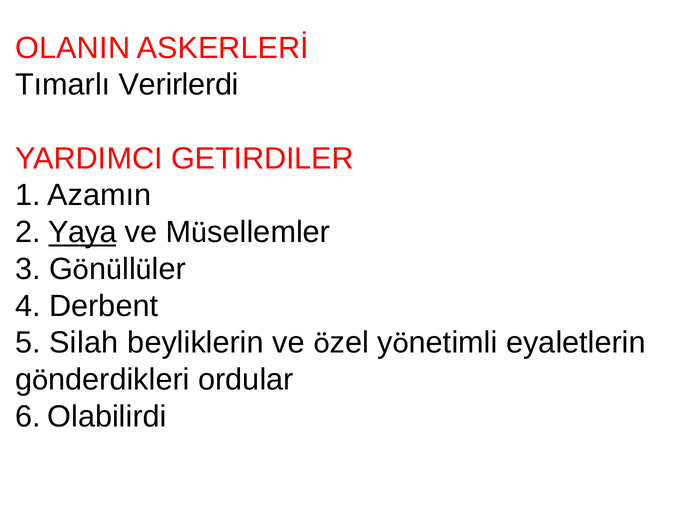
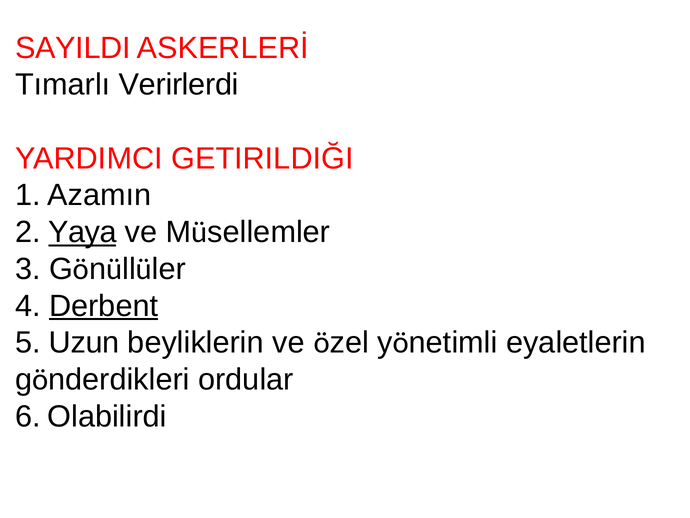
OLANIN: OLANIN -> SAYILDI (73, 48)
GETIRDILER: GETIRDILER -> GETIRILDIĞI (262, 158)
Derbent underline: none -> present (104, 306)
Silah: Silah -> Uzun (84, 342)
